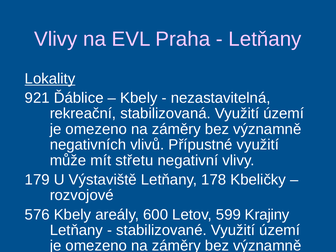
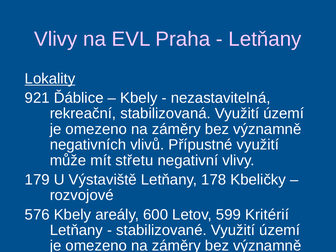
Krajiny: Krajiny -> Kritérií (267, 215)
